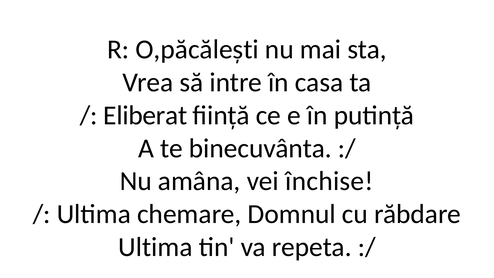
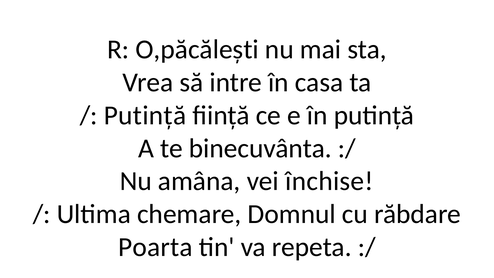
Eliberat: Eliberat -> Putință (145, 115)
Ultima: Ultima -> Poarta (155, 247)
